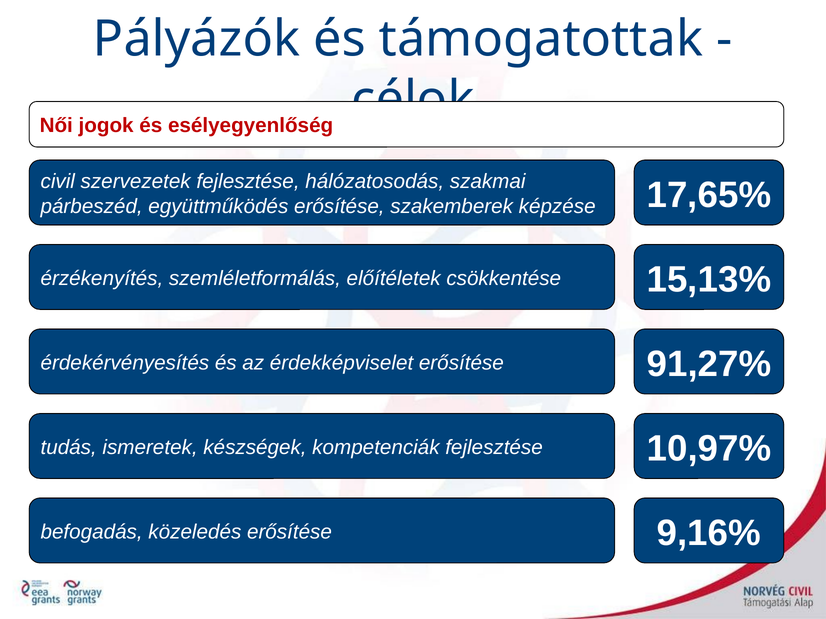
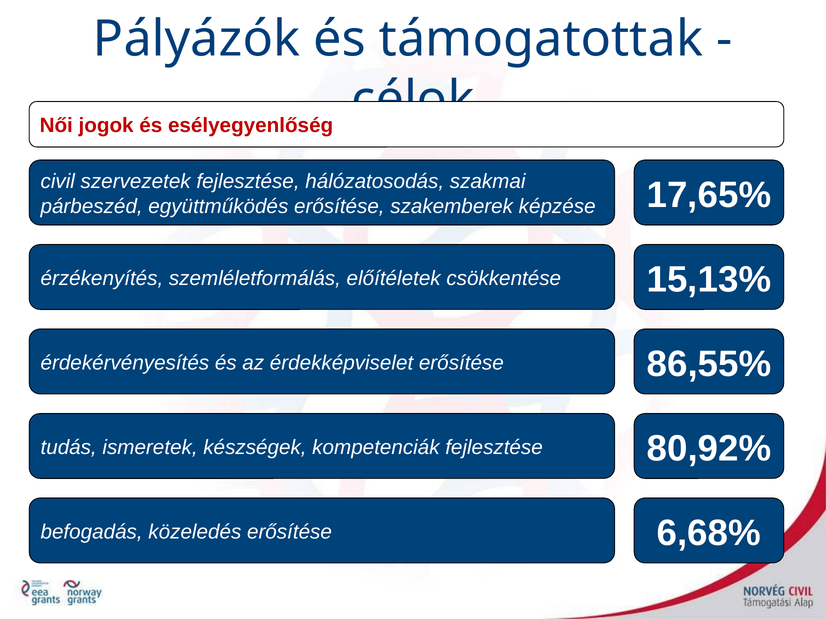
91,27%: 91,27% -> 86,55% (709, 364)
10,97%: 10,97% -> 80,92% (709, 449)
9,16%: 9,16% -> 6,68% (709, 533)
